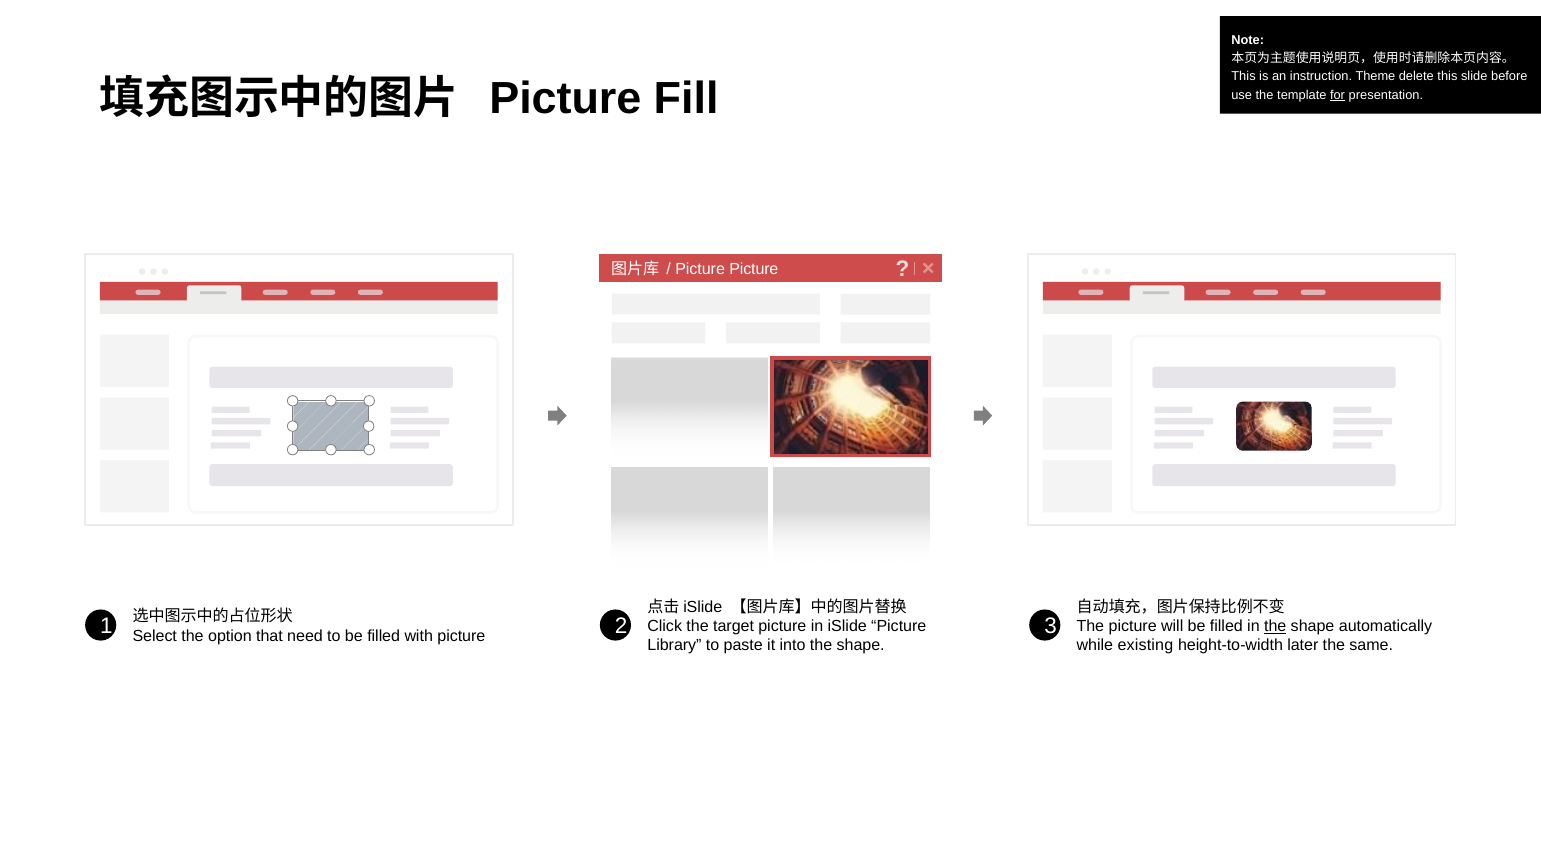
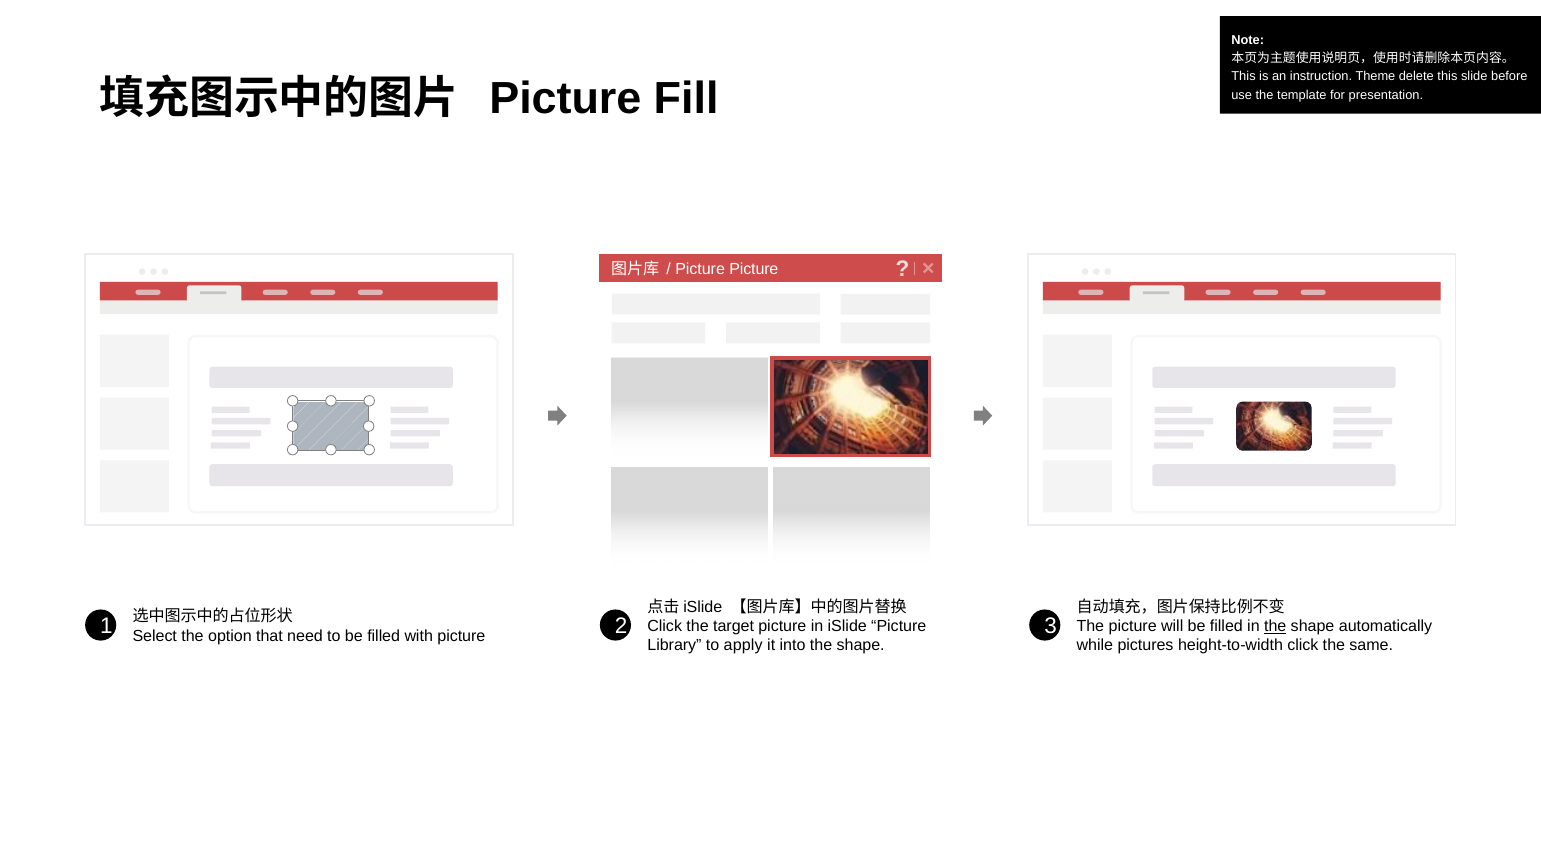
for underline: present -> none (1338, 95)
paste: paste -> apply (743, 645)
existing: existing -> pictures (1146, 645)
height-to-width later: later -> click (1303, 645)
